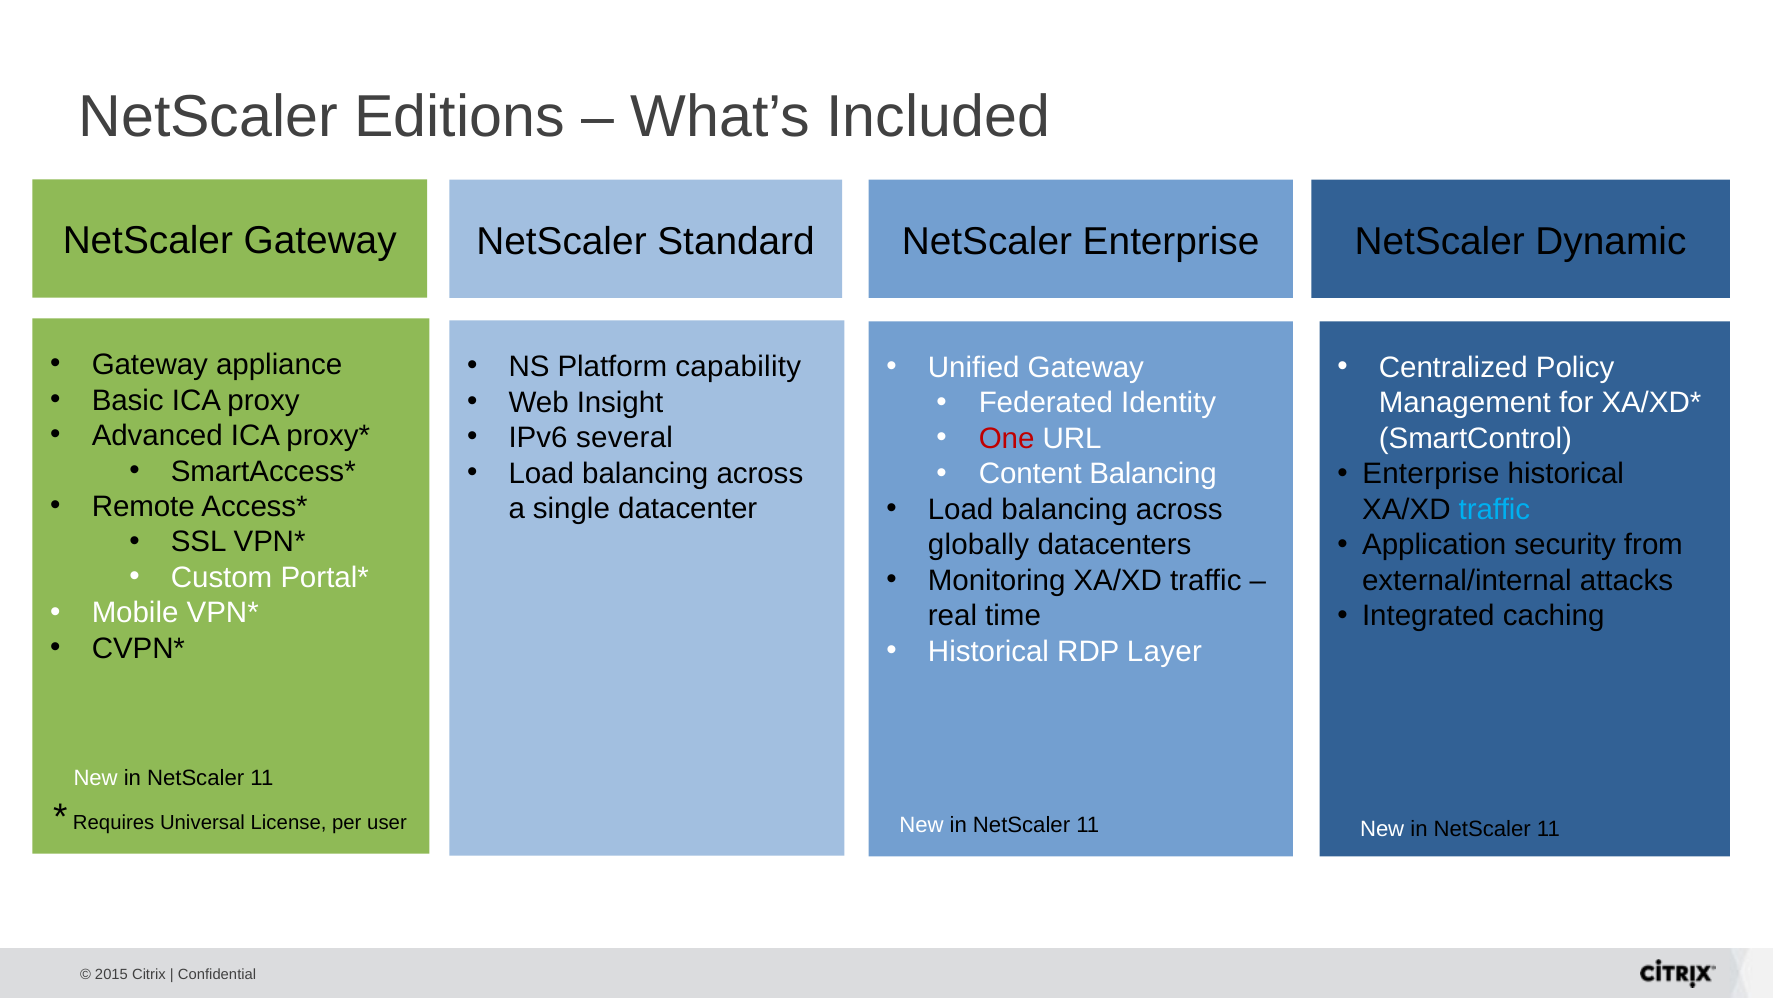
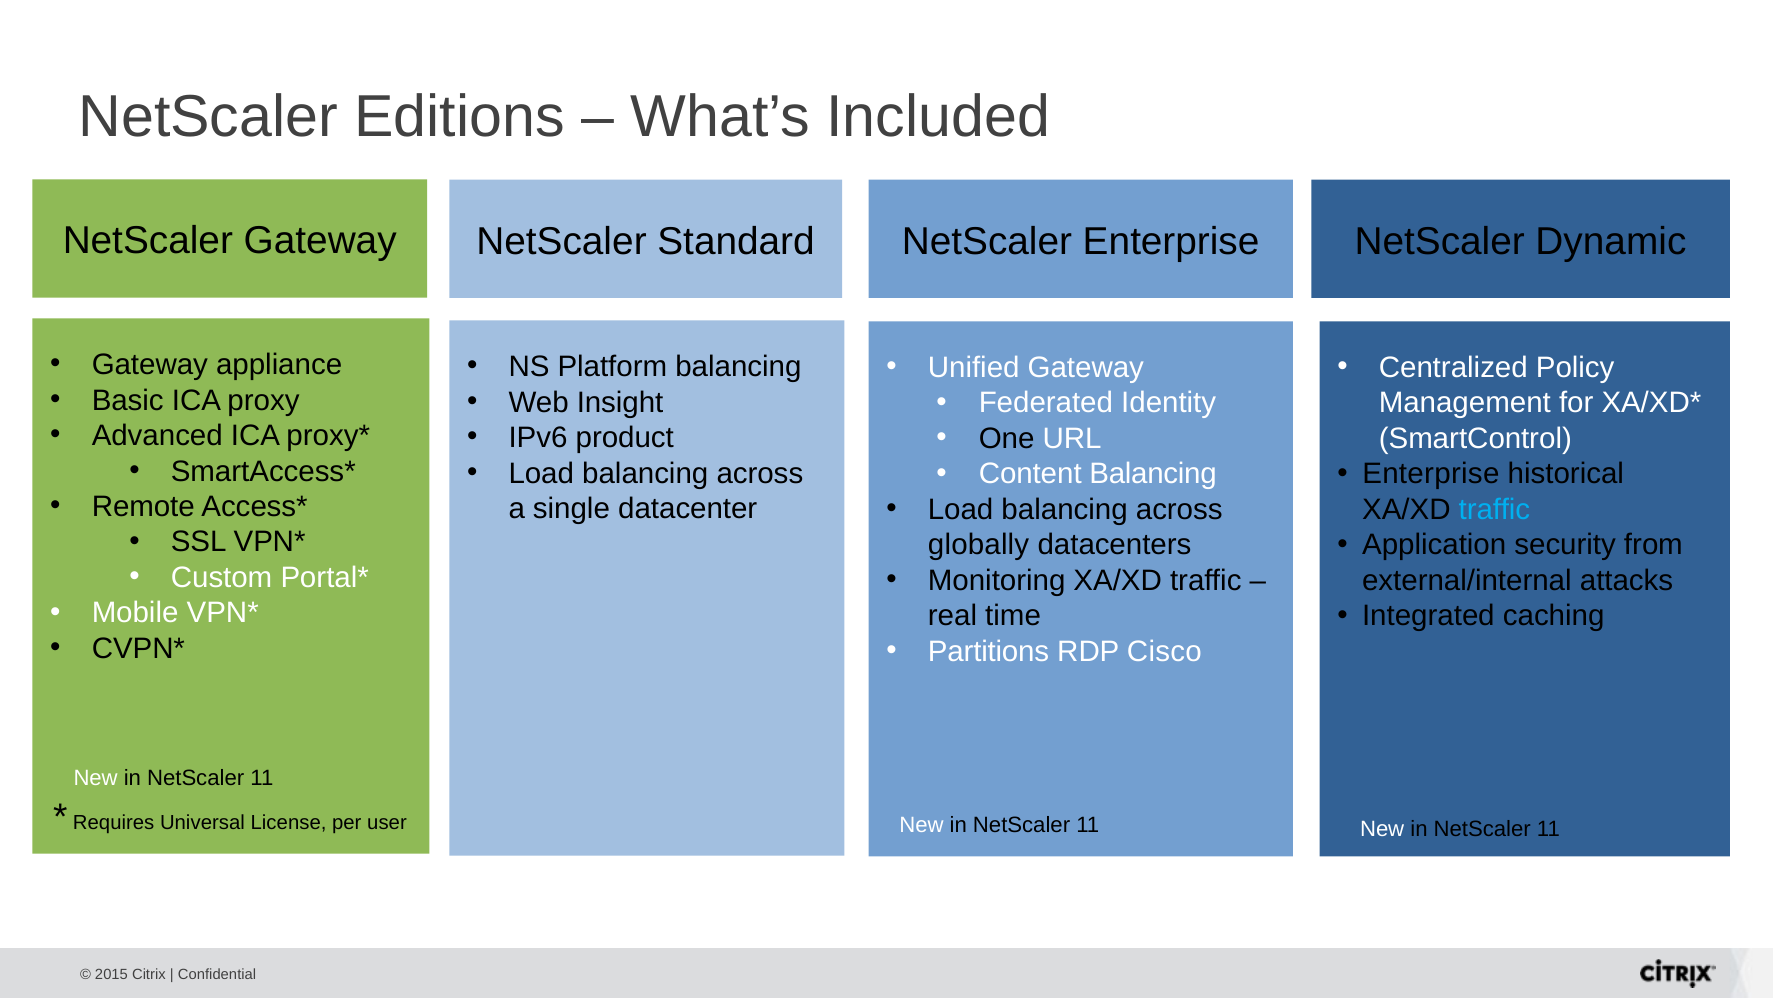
Platform capability: capability -> balancing (738, 367)
several: several -> product (625, 438)
One colour: red -> black (1007, 439)
Historical: Historical -> Partitions (989, 651)
Layer: Layer -> Cisco (1164, 651)
